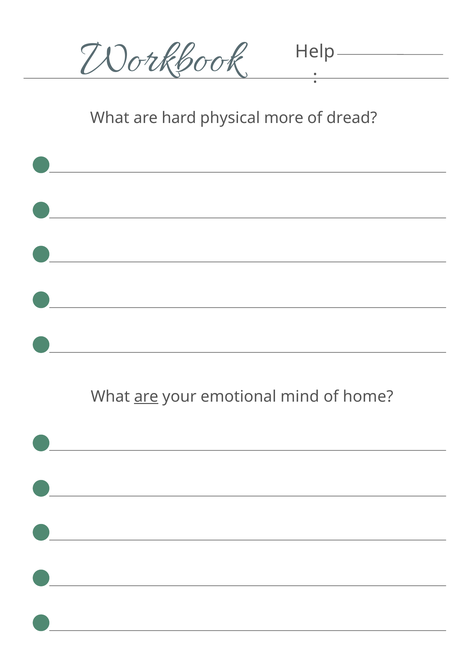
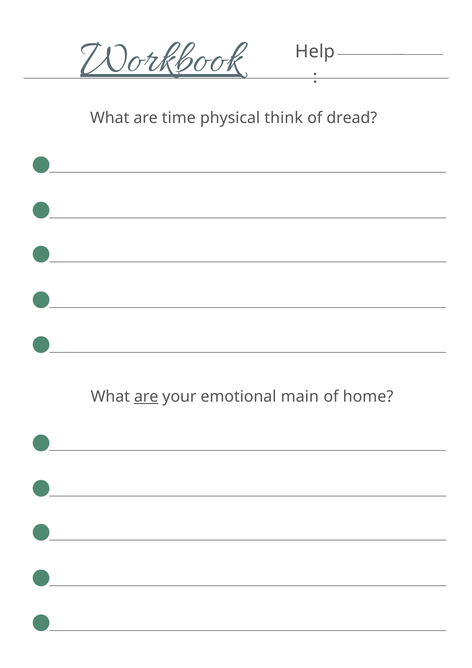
Workbook underline: none -> present (161, 55)
hard: hard -> time (179, 118)
more: more -> think (284, 118)
mind: mind -> main (300, 397)
